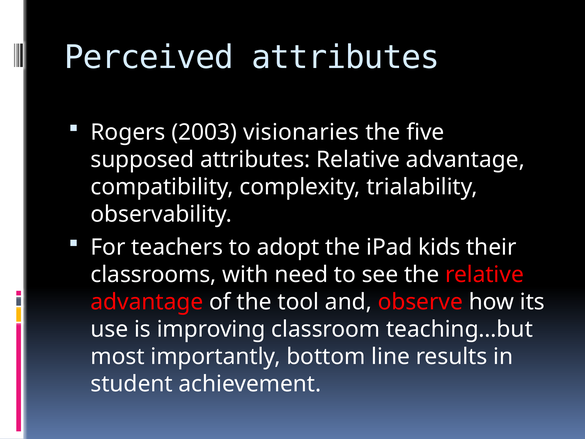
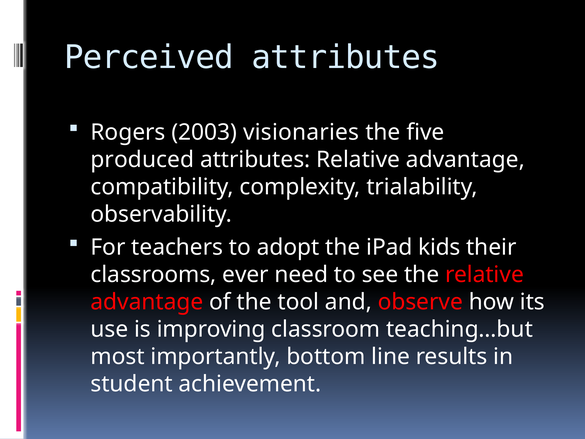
supposed: supposed -> produced (142, 160)
with: with -> ever (245, 274)
